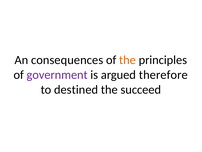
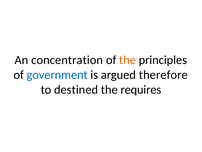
consequences: consequences -> concentration (67, 60)
government colour: purple -> blue (57, 75)
succeed: succeed -> requires (141, 89)
